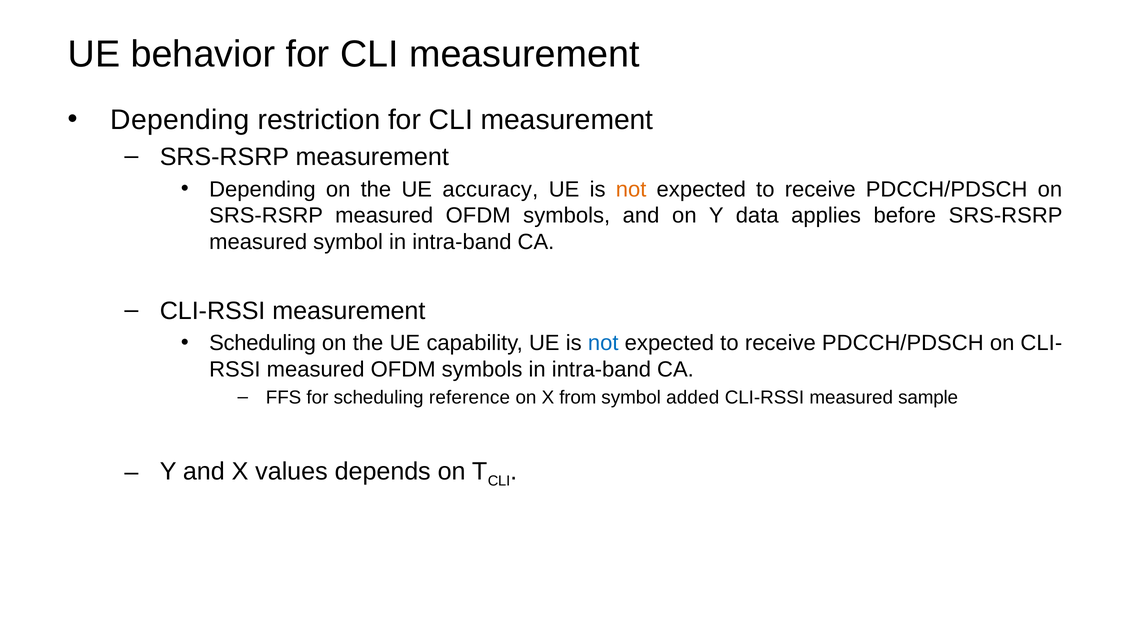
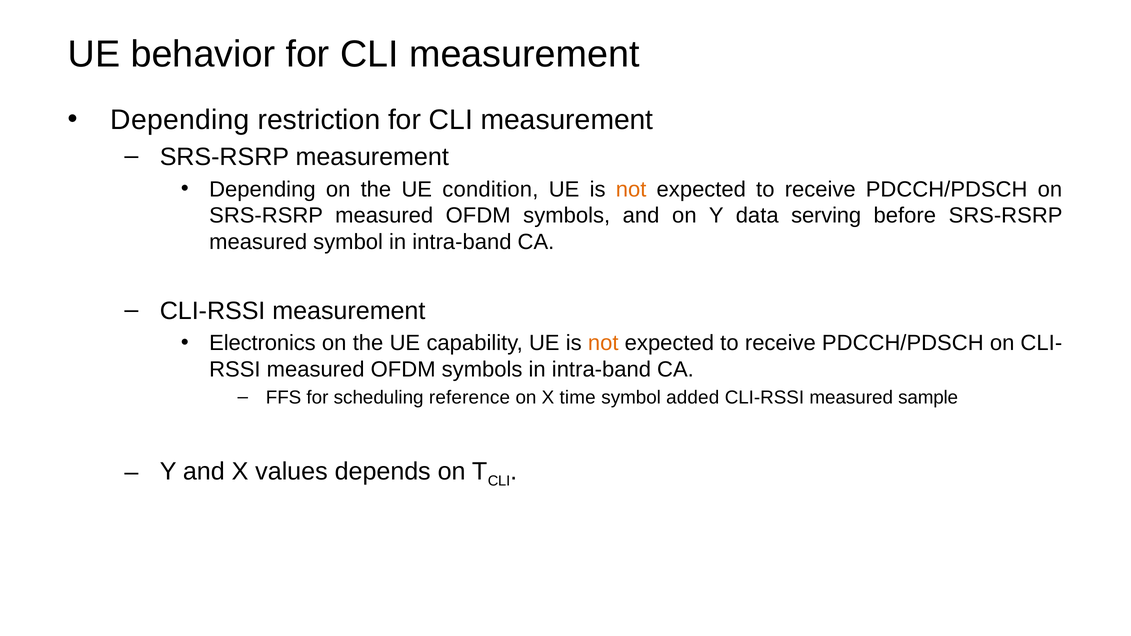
accuracy: accuracy -> condition (490, 189)
applies: applies -> serving (826, 216)
Scheduling: Scheduling -> Electronics (262, 343)
not colour: blue -> orange (603, 343)
from: from -> time (578, 398)
